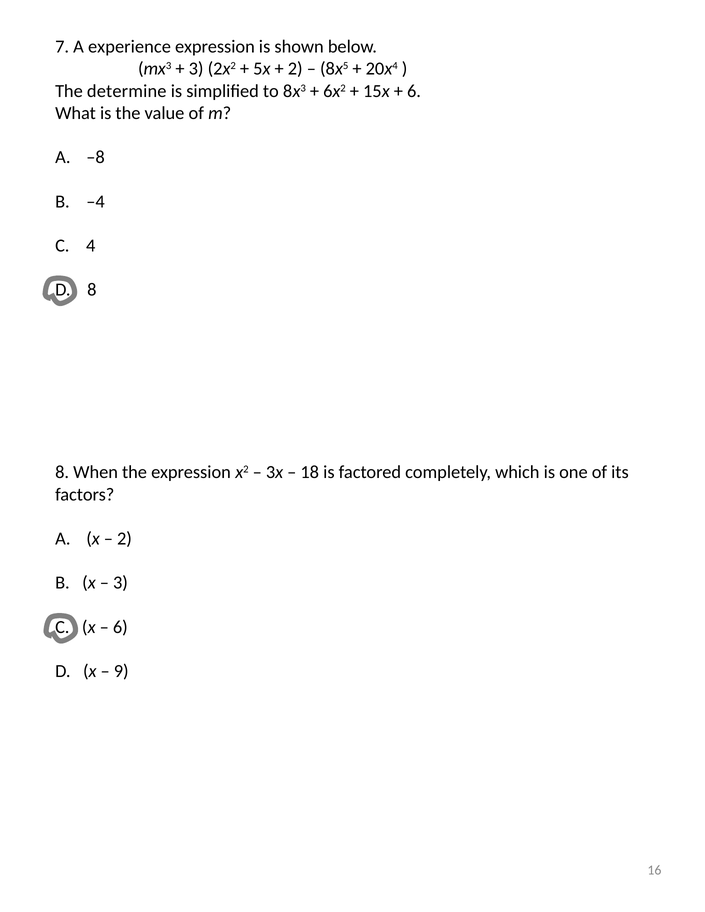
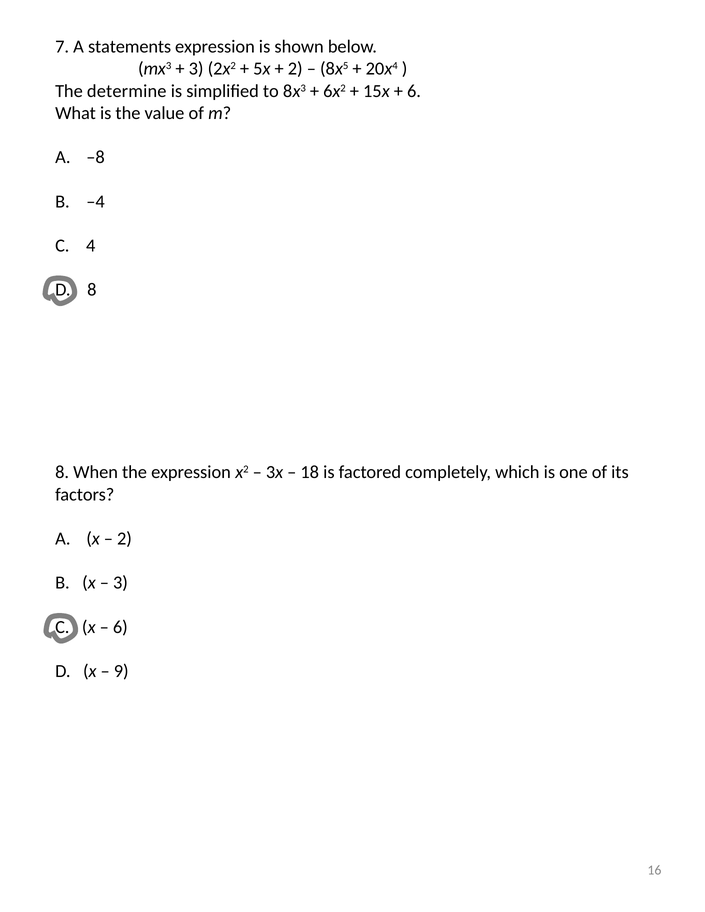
experience: experience -> statements (130, 47)
